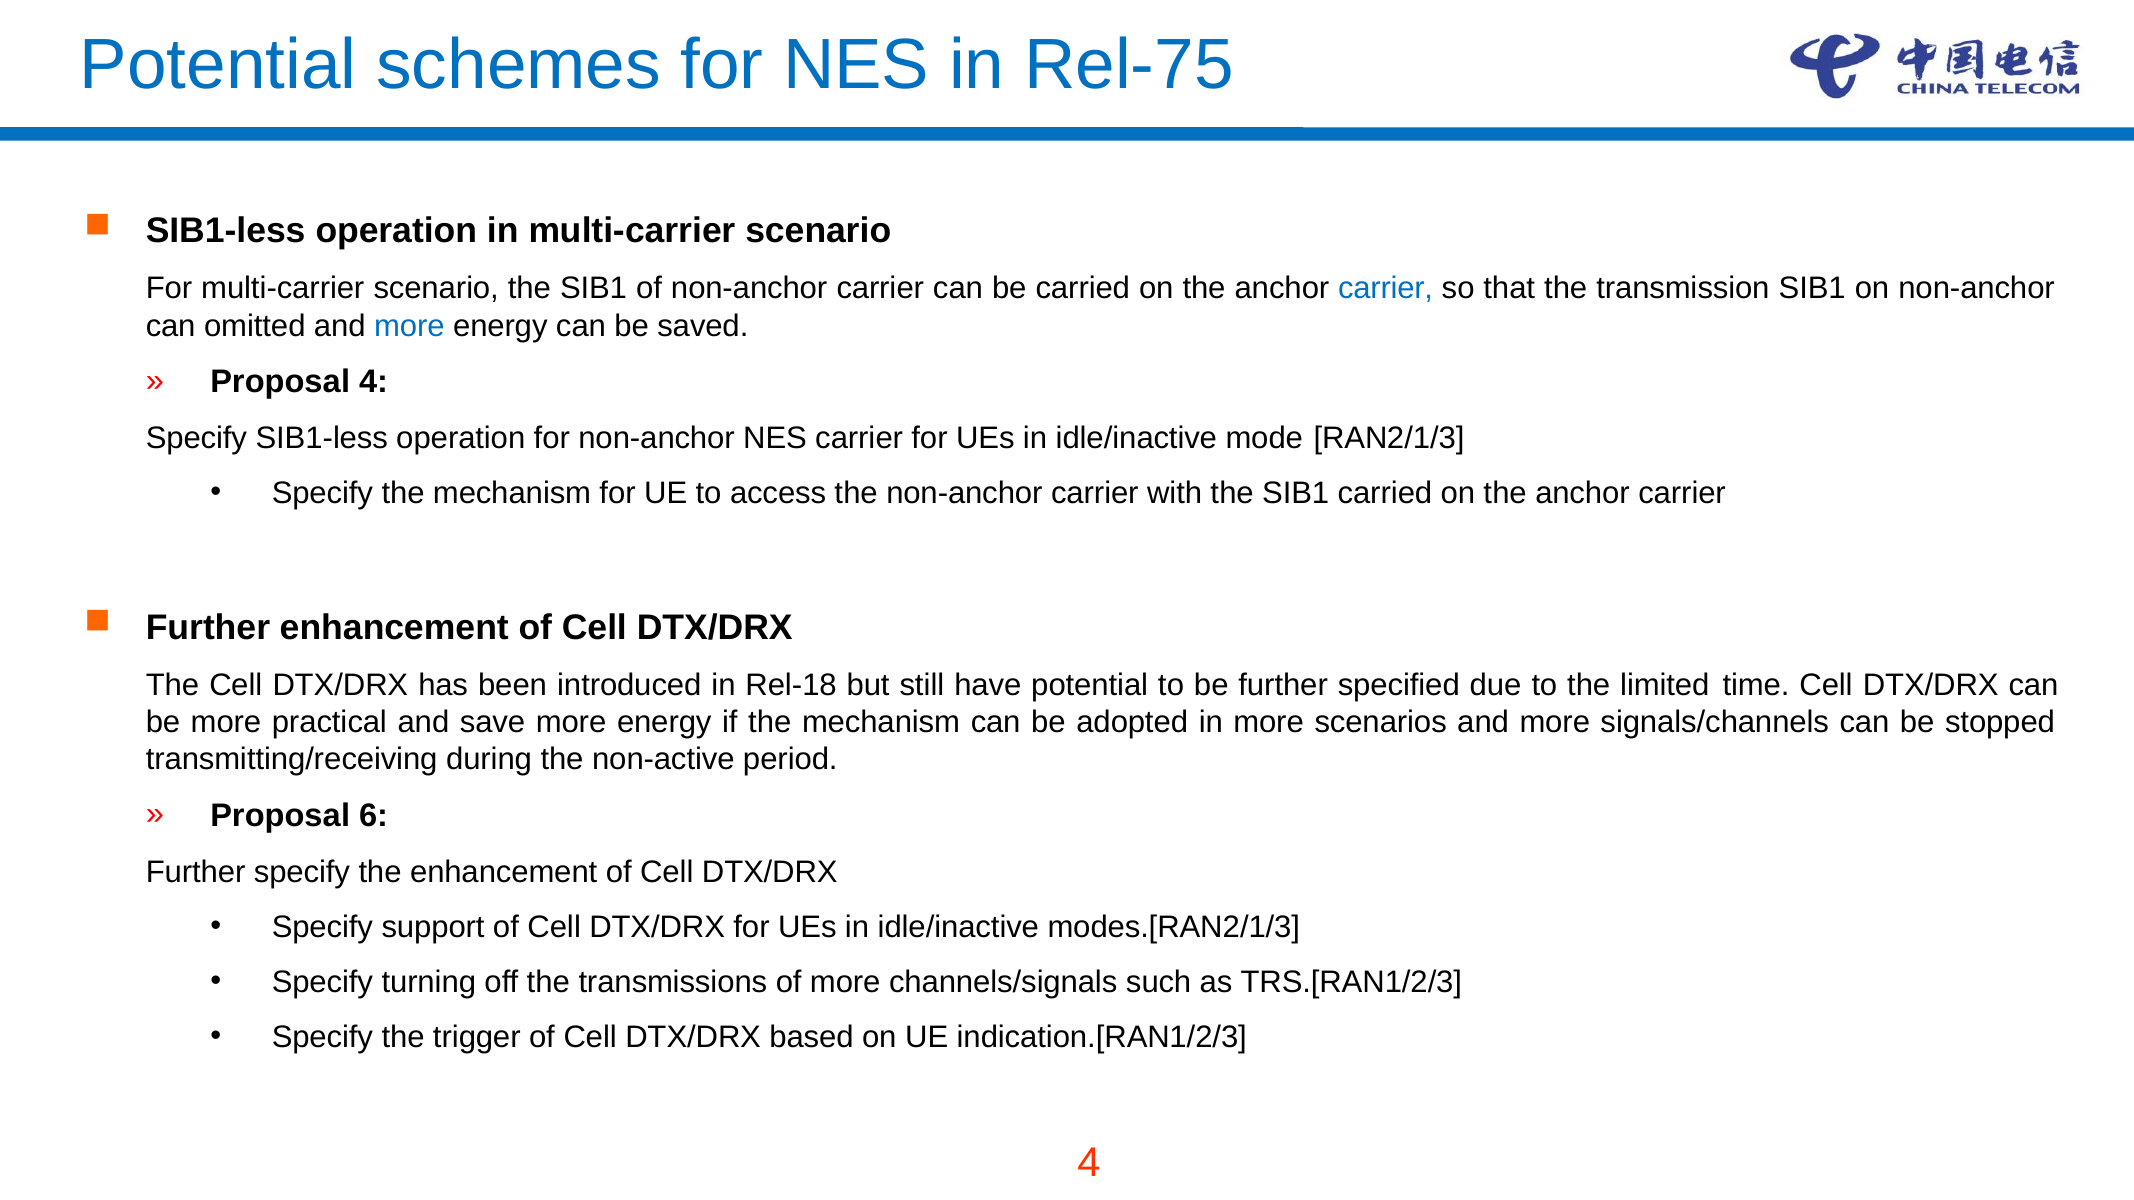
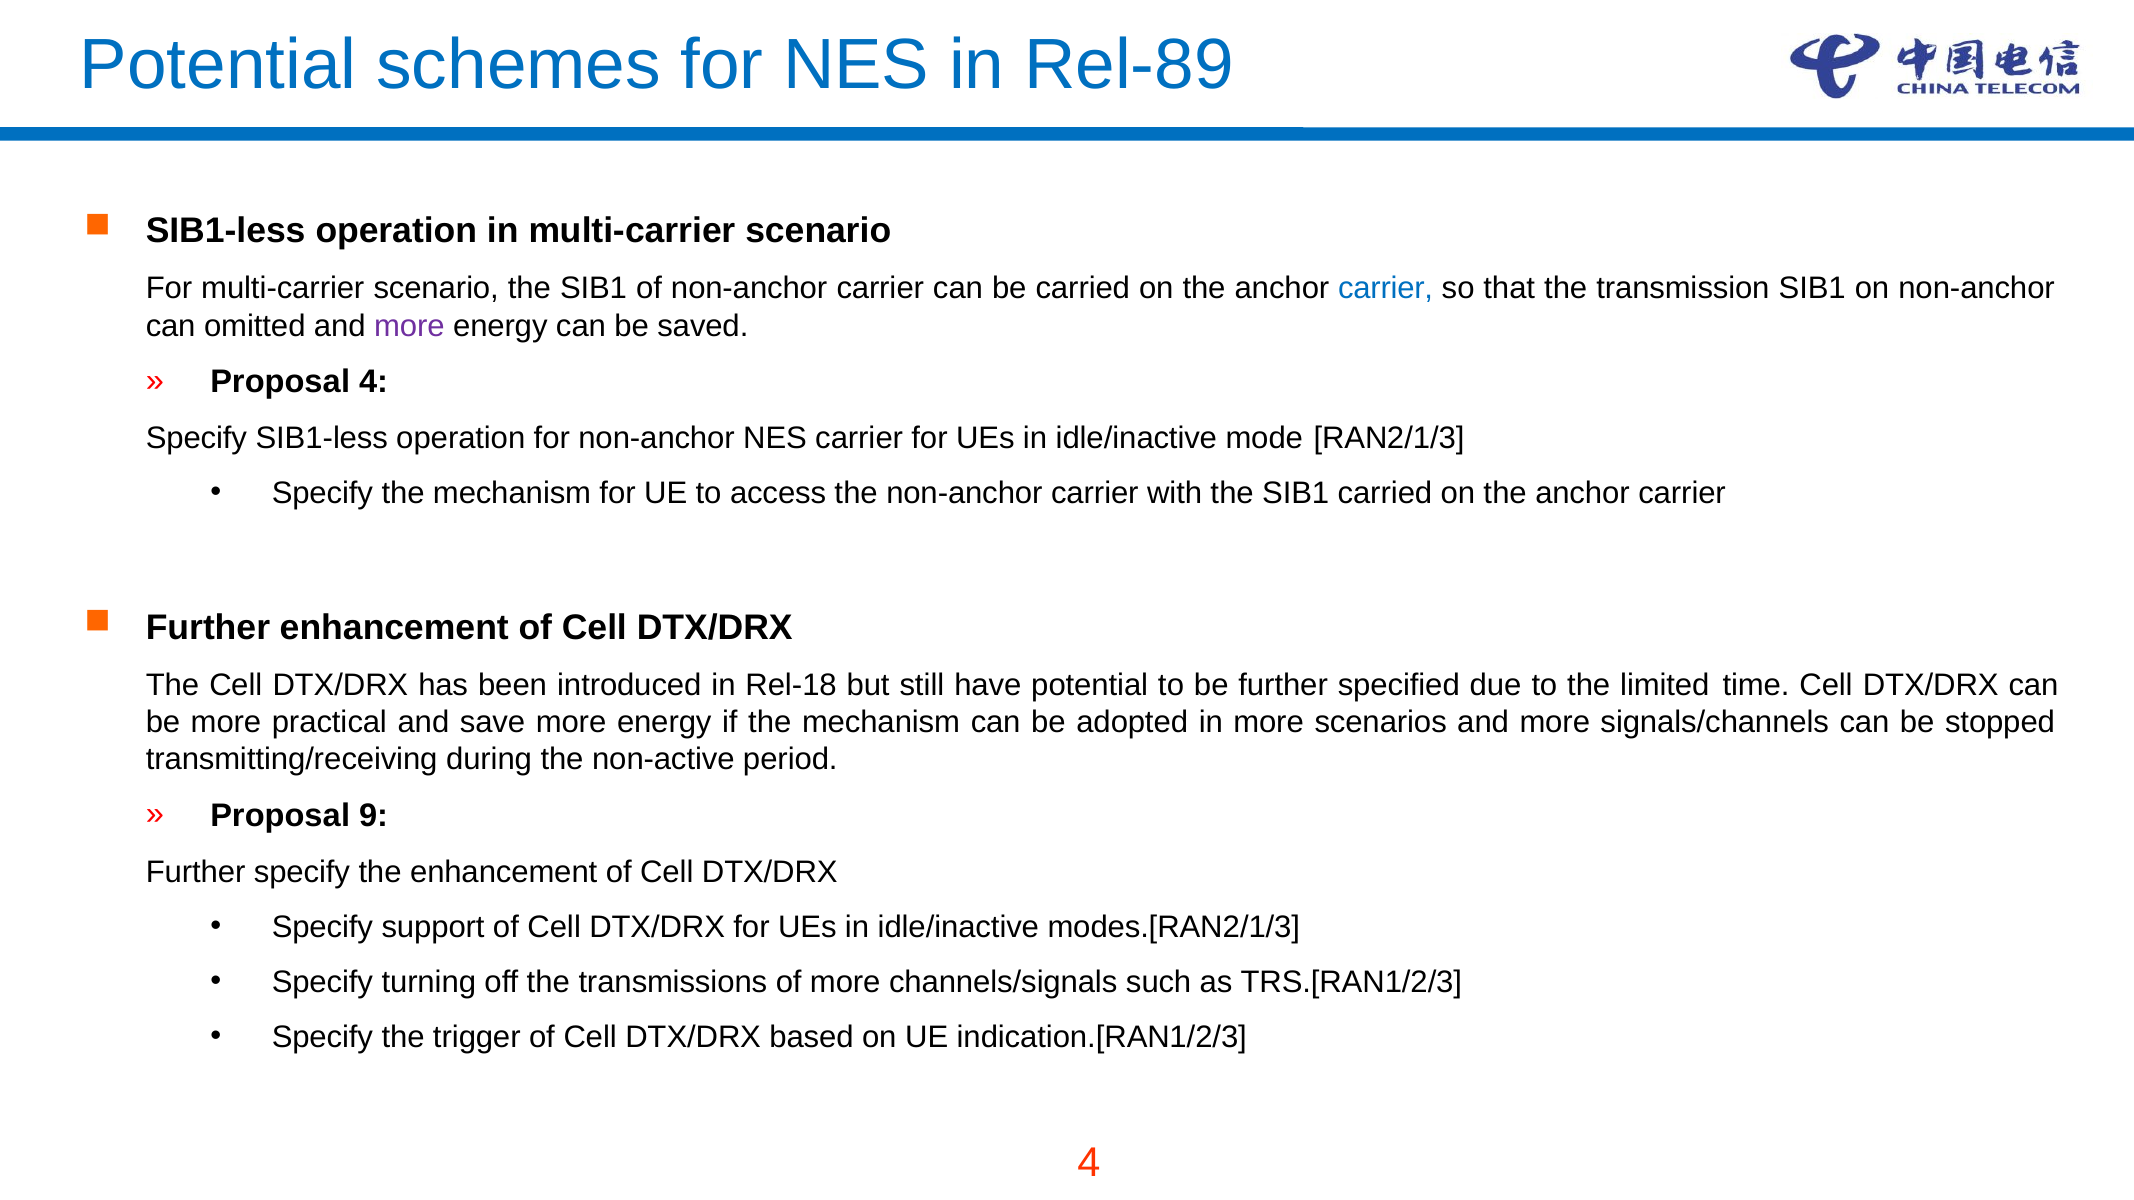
Rel-75: Rel-75 -> Rel-89 (1129, 65)
more colour: blue -> purple (409, 326)
6: 6 -> 9 (374, 816)
